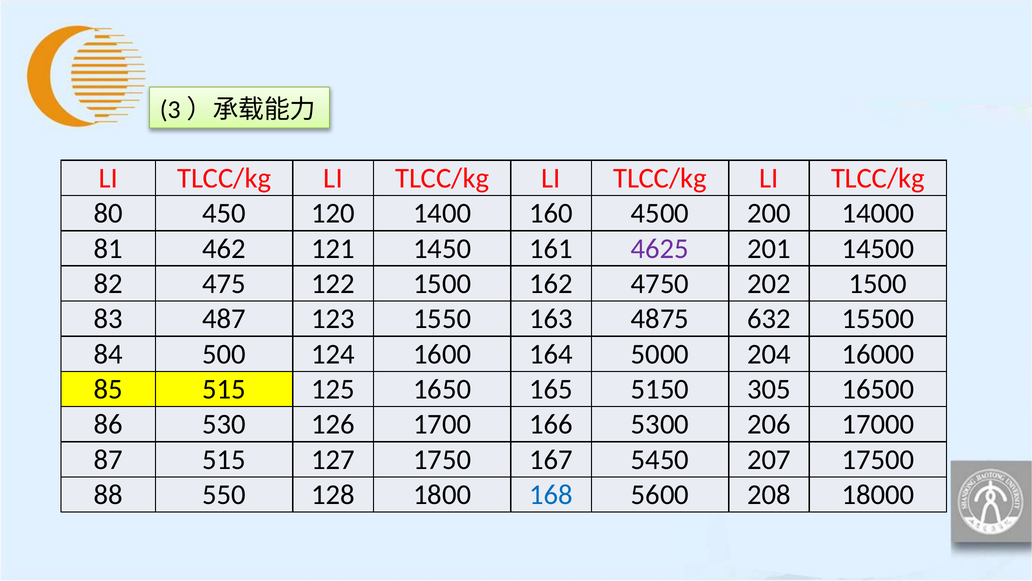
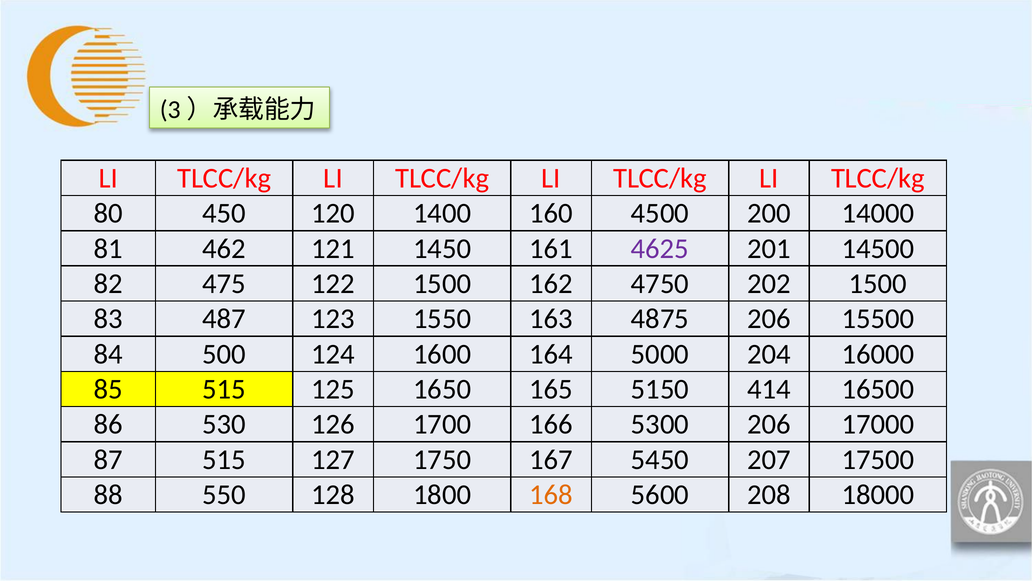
4875 632: 632 -> 206 (769, 319)
305: 305 -> 414 (769, 389)
168 colour: blue -> orange (551, 494)
